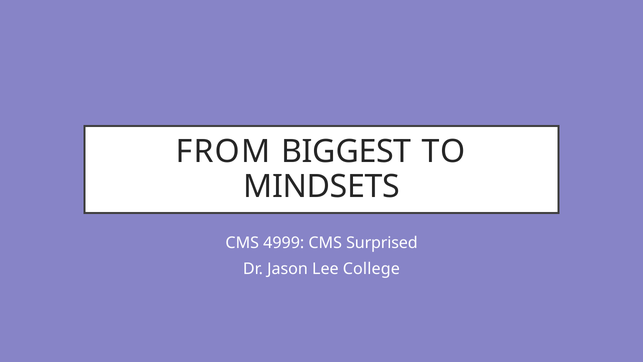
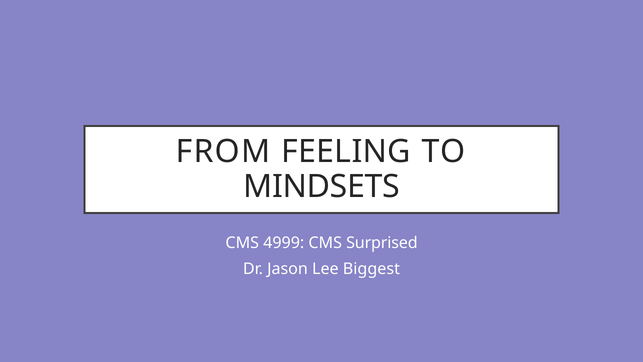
BIGGEST: BIGGEST -> FEELING (346, 152)
College: College -> Biggest (371, 269)
